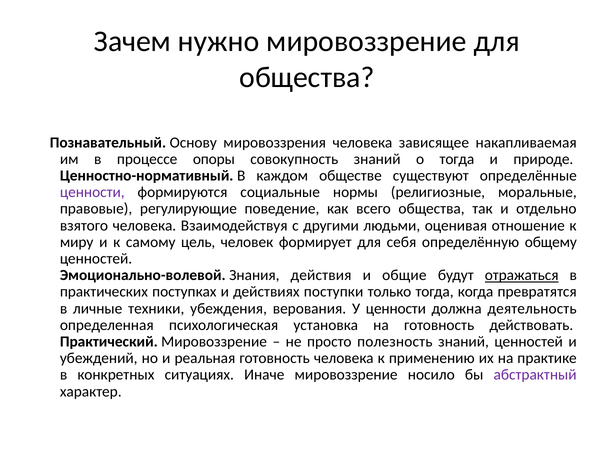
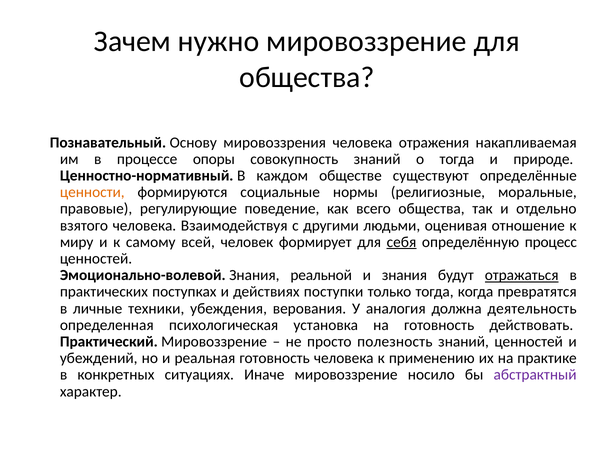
зависящее: зависящее -> отражения (434, 142)
ценности colour: purple -> orange (92, 192)
цель: цель -> всей (198, 242)
себя underline: none -> present (402, 242)
общему: общему -> процесс (551, 242)
действия: действия -> реальной (321, 275)
и общие: общие -> знания (405, 275)
У ценности: ценности -> аналогия (396, 308)
